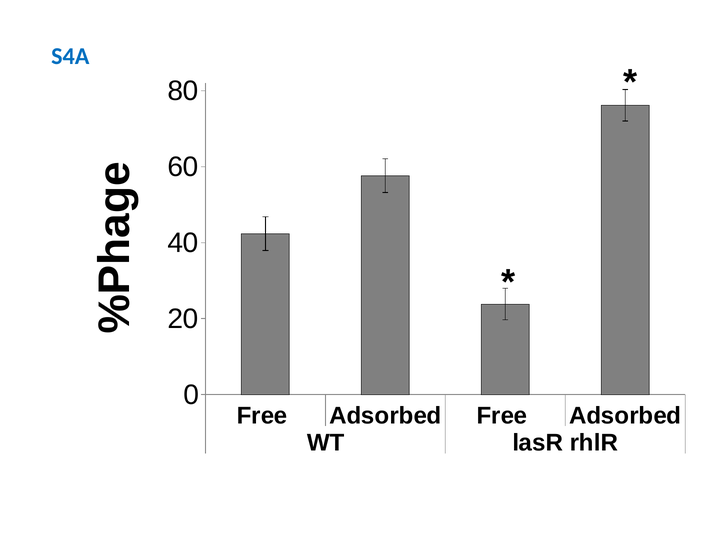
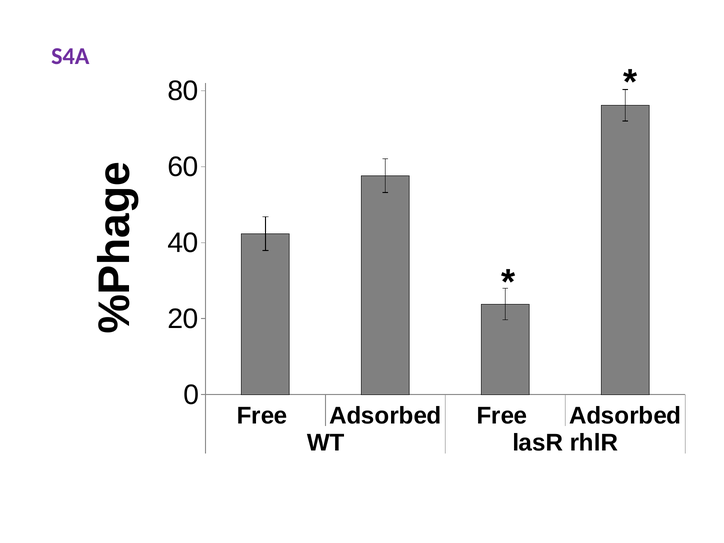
S4A colour: blue -> purple (70, 56)
